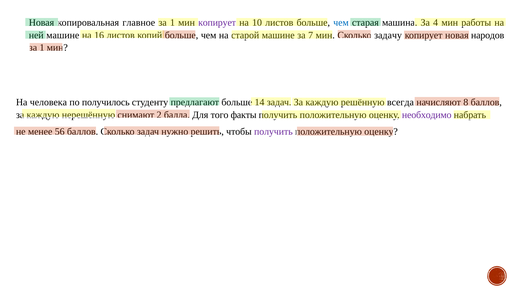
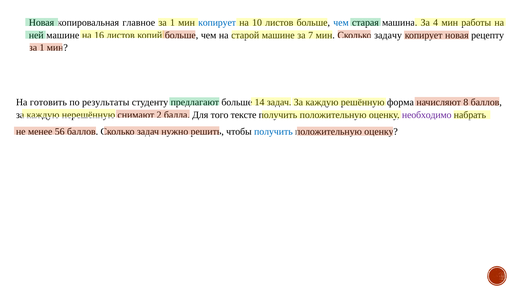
копирует colour: purple -> blue (217, 23)
народов: народов -> рецепту (488, 35)
человека: человека -> готовить (48, 102)
получилось: получилось -> результаты (106, 102)
всегда: всегда -> форма (400, 102)
факты: факты -> тексте (244, 115)
получить colour: purple -> blue (273, 132)
